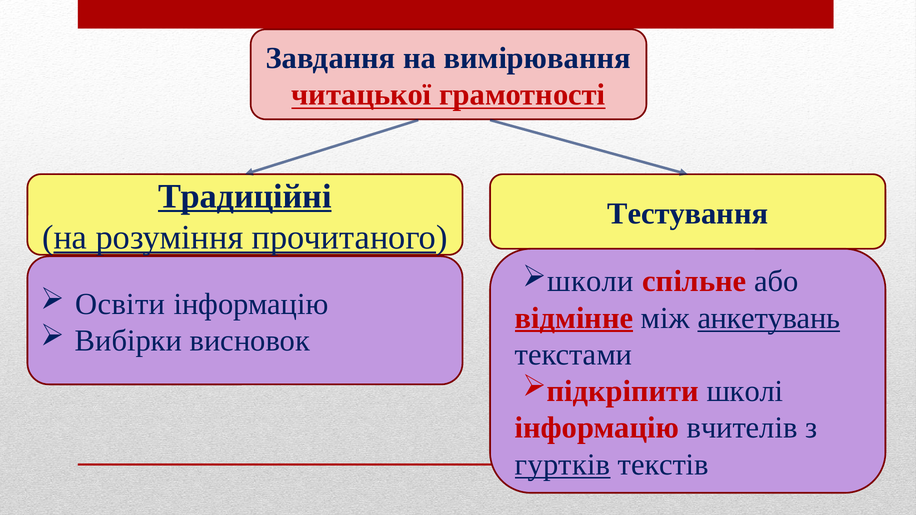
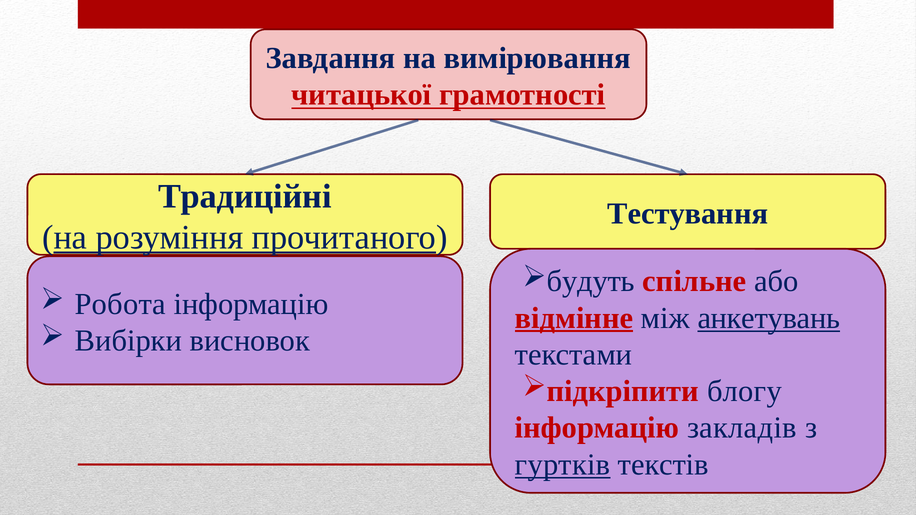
Традиційні underline: present -> none (245, 196)
школи: школи -> будуть (591, 281)
Освіти: Освіти -> Робота (120, 304)
школі: школі -> блогу (745, 391)
вчителів: вчителів -> закладів (742, 428)
